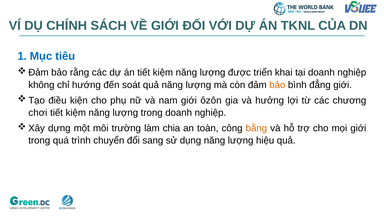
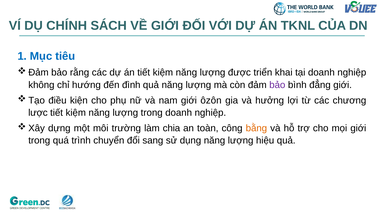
soát: soát -> đình (131, 85)
bảo colour: orange -> purple (277, 85)
chơi: chơi -> lược (38, 113)
